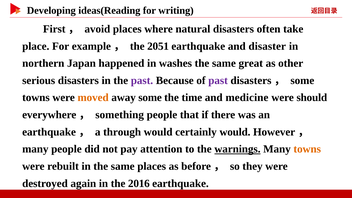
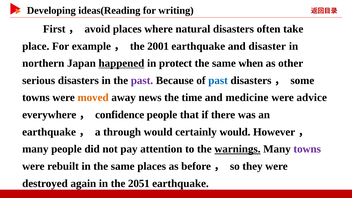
2051: 2051 -> 2001 (158, 46)
happened underline: none -> present (121, 63)
washes: washes -> protect (175, 63)
great: great -> when (251, 63)
past colour: purple -> blue (218, 80)
away some: some -> news (150, 98)
should: should -> advice (312, 98)
something: something -> confidence (120, 115)
towns colour: orange -> purple (307, 149)
2016: 2016 -> 2051 (139, 183)
